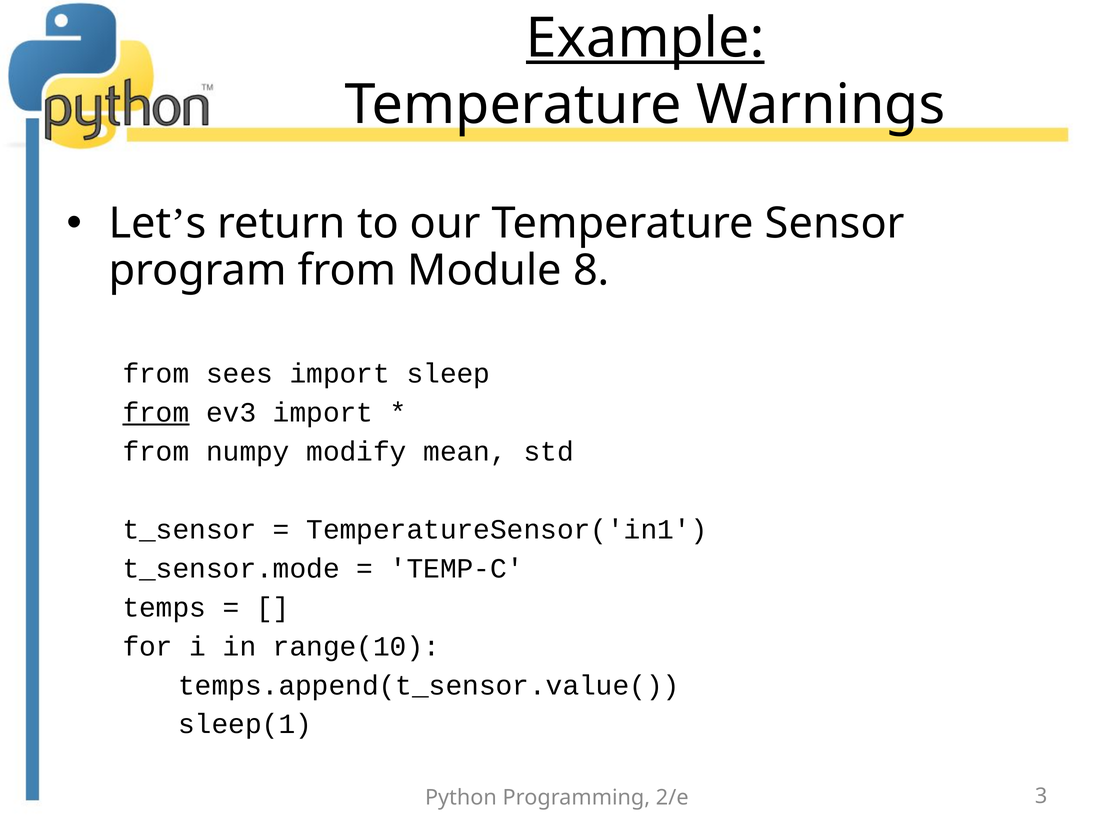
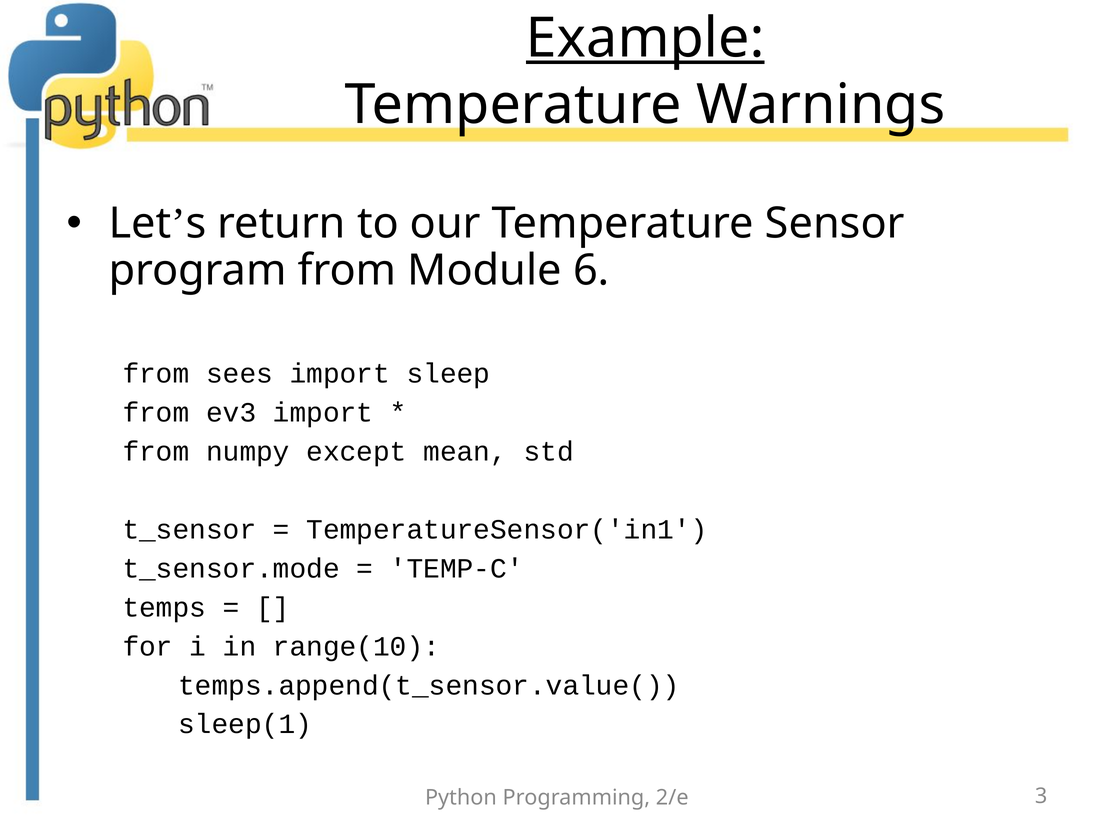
8: 8 -> 6 (591, 270)
from underline: present -> none (156, 413)
modify: modify -> except (356, 452)
